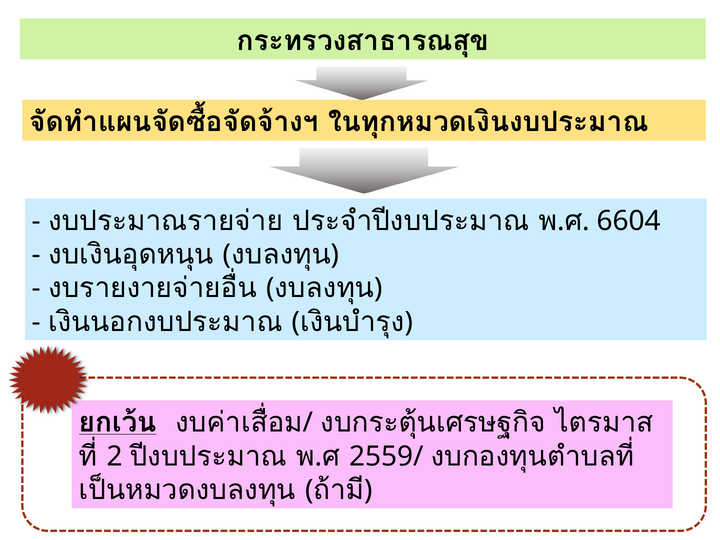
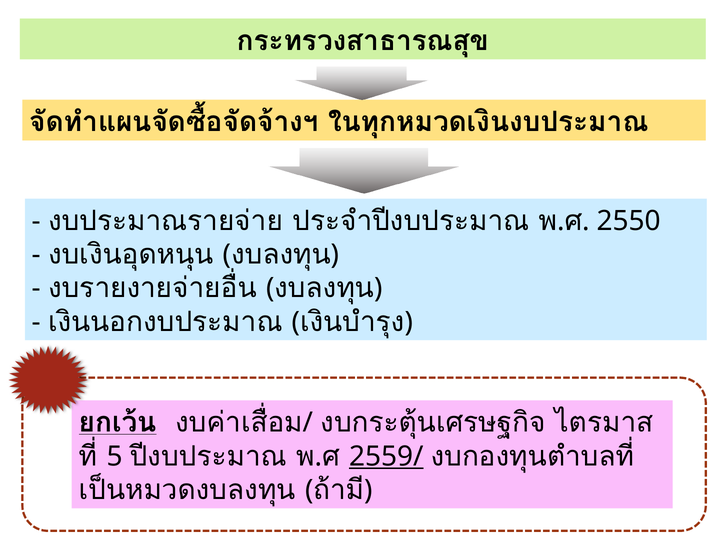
6604: 6604 -> 2550 (629, 221)
2: 2 -> 5 (115, 456)
2559/ underline: none -> present (386, 456)
